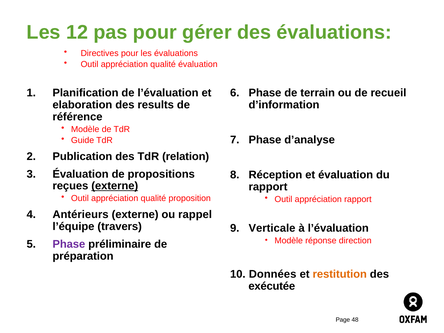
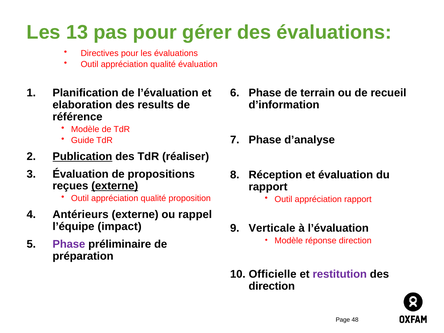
12: 12 -> 13 (77, 32)
Publication underline: none -> present (82, 156)
relation: relation -> réaliser (186, 156)
travers: travers -> impact (120, 227)
Données: Données -> Officielle (273, 274)
restitution colour: orange -> purple (340, 274)
exécutée: exécutée -> direction (272, 286)
